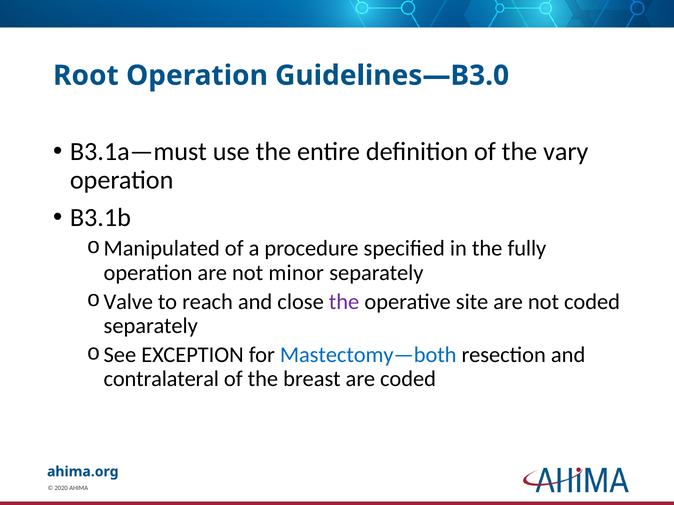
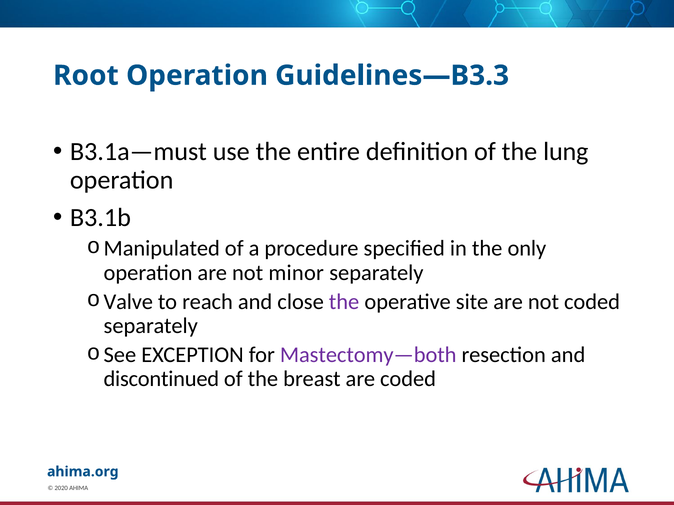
Guidelines—B3.0: Guidelines—B3.0 -> Guidelines—B3.3 (392, 76)
vary: vary -> lung (566, 152)
fully: fully -> only (527, 249)
Mastectomy—both colour: blue -> purple (368, 355)
contralateral: contralateral -> discontinued (161, 379)
